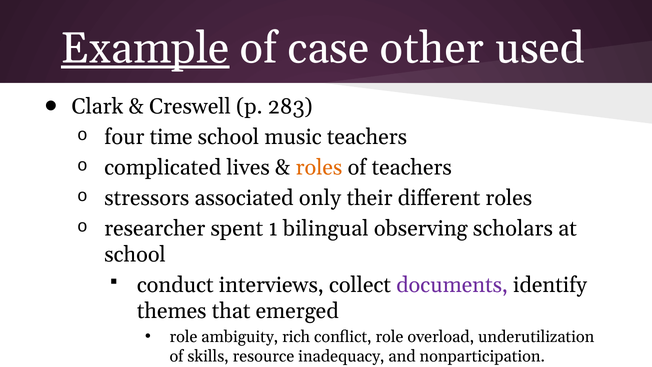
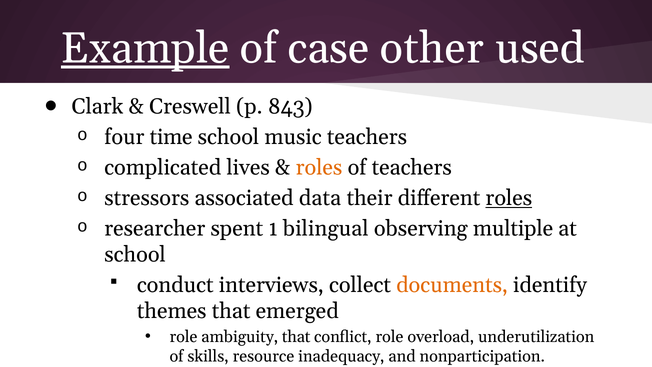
283: 283 -> 843 (290, 107)
only: only -> data (320, 198)
roles underline: none -> present (509, 198)
scholars: scholars -> multiple (513, 228)
documents colour: purple -> orange (452, 285)
ambiguity rich: rich -> that (296, 337)
